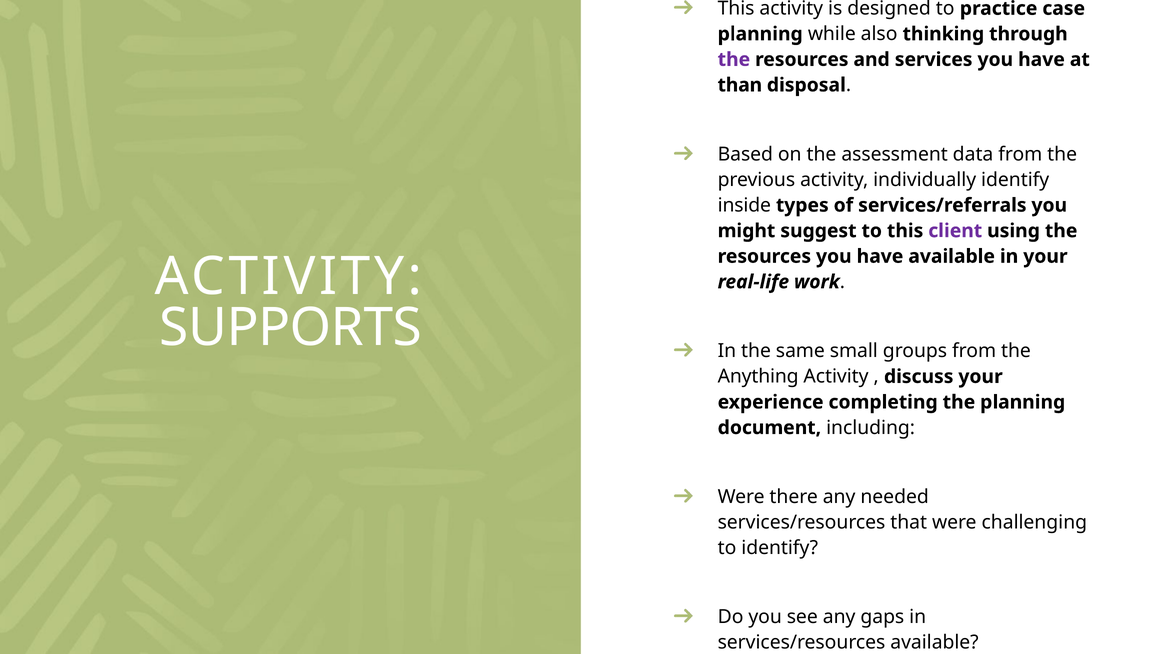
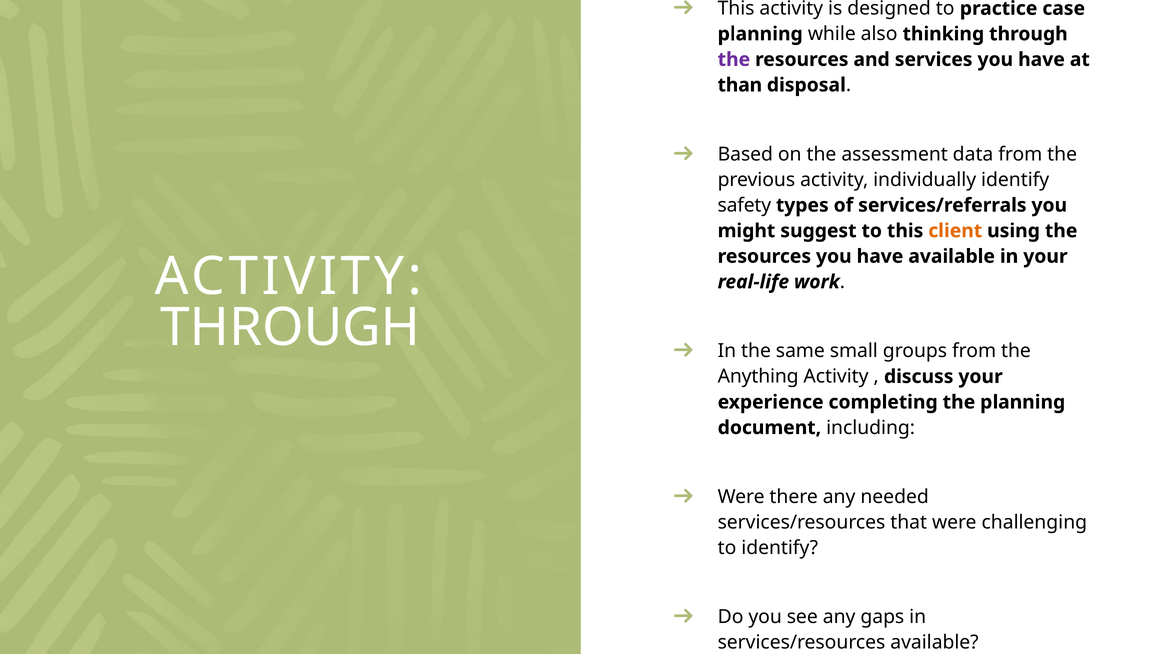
inside: inside -> safety (744, 205)
client colour: purple -> orange (955, 231)
SUPPORTS: SUPPORTS -> THROUGH (290, 328)
